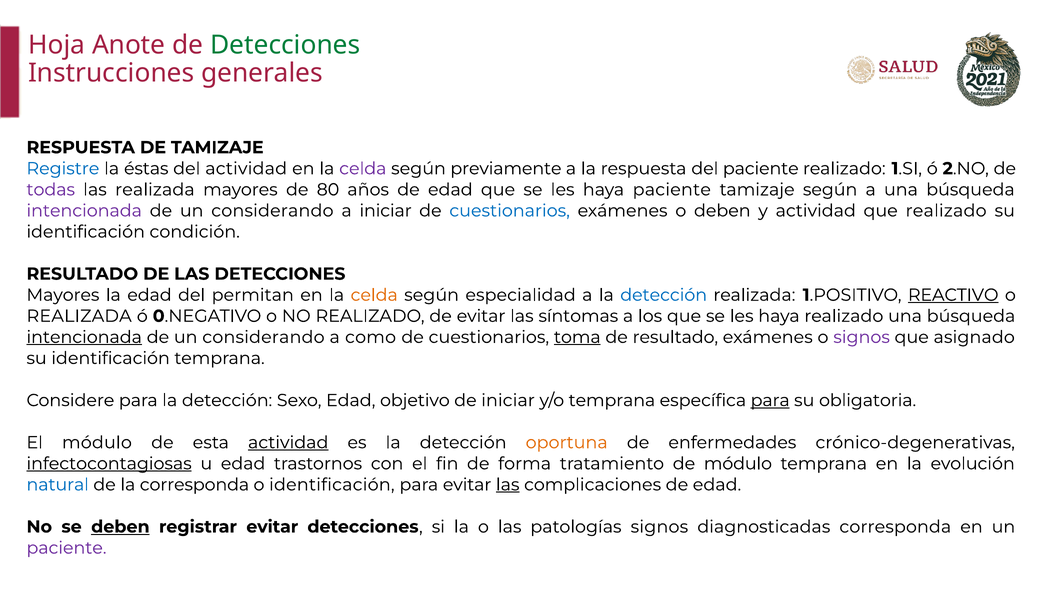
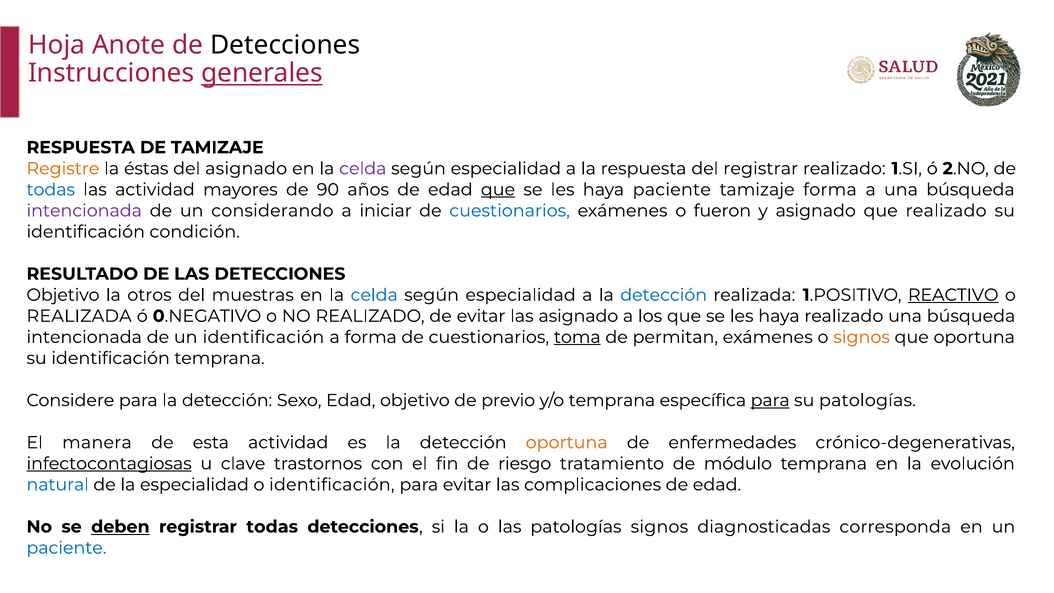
Detecciones colour: green -> black (285, 45)
generales underline: none -> present (262, 73)
Registre colour: blue -> orange (63, 169)
del actividad: actividad -> asignado (246, 169)
previamente: previamente -> especialidad (506, 169)
del paciente: paciente -> registrar (761, 169)
todas colour: purple -> blue (51, 190)
las realizada: realizada -> actividad (155, 190)
80: 80 -> 90 (328, 190)
que underline: none -> present (498, 190)
tamizaje según: según -> forma (830, 190)
o deben: deben -> fueron (722, 211)
y actividad: actividad -> asignado (816, 211)
Mayores: Mayores -> Objetivo (63, 295)
la edad: edad -> otros (149, 295)
permitan: permitan -> muestras (253, 295)
celda colour: orange -> blue (374, 295)
las síntomas: síntomas -> asignado (578, 316)
intencionada underline: present -> none (84, 337)
considerando: considerando -> identificación (263, 337)
a como: como -> forma (371, 337)
de resultado: resultado -> permitan (675, 337)
signos colour: purple -> orange (862, 337)
que asignado: asignado -> oportuna (974, 337)
de iniciar: iniciar -> previo (508, 400)
su obligatoria: obligatoria -> patologías (867, 400)
El módulo: módulo -> manera (97, 442)
actividad underline: present -> none (288, 442)
u edad: edad -> clave (243, 463)
forma: forma -> riesgo (525, 463)
la corresponda: corresponda -> especialidad (194, 485)
las underline: present -> none (508, 485)
registrar evitar: evitar -> todas (272, 527)
paciente colour: purple -> blue (66, 548)
